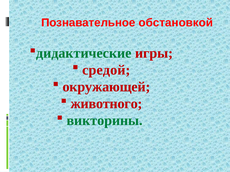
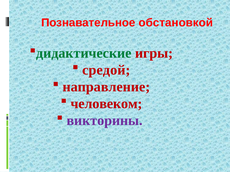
окружающей: окружающей -> направление (106, 87)
животного: животного -> человеком (106, 104)
викторины colour: green -> purple (105, 121)
